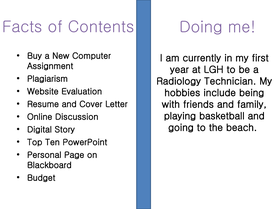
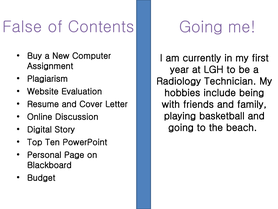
Facts: Facts -> False (22, 27)
Doing: Doing -> Going (201, 27)
